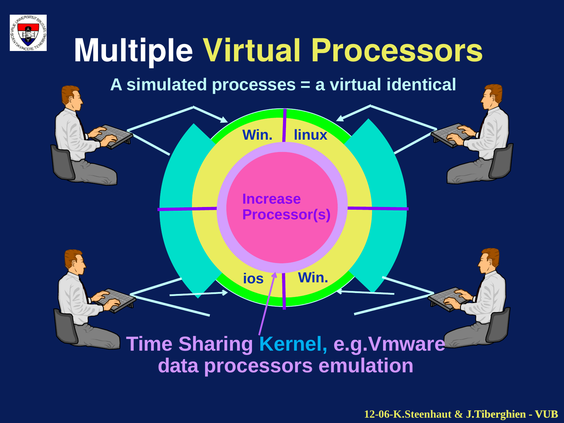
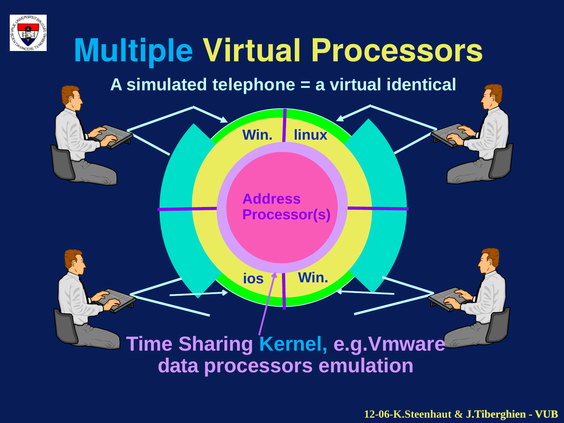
Multiple colour: white -> light blue (133, 51)
processes: processes -> telephone (254, 85)
Increase: Increase -> Address (272, 199)
